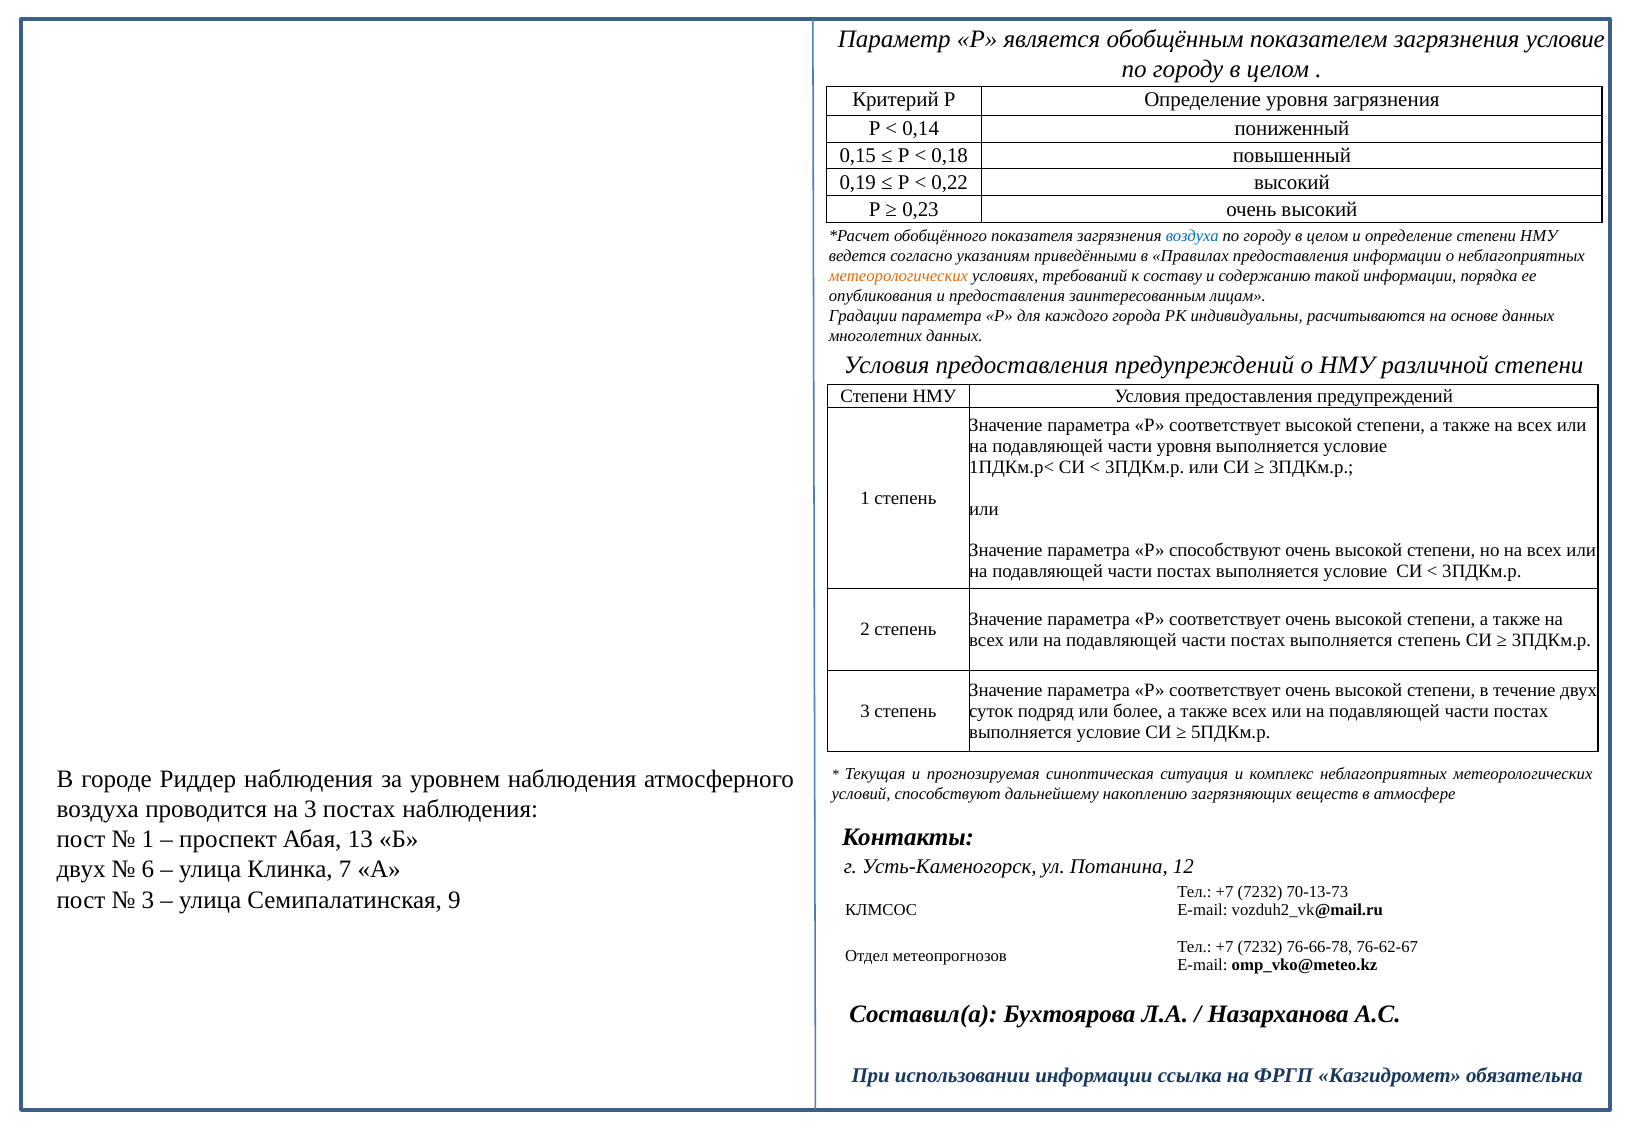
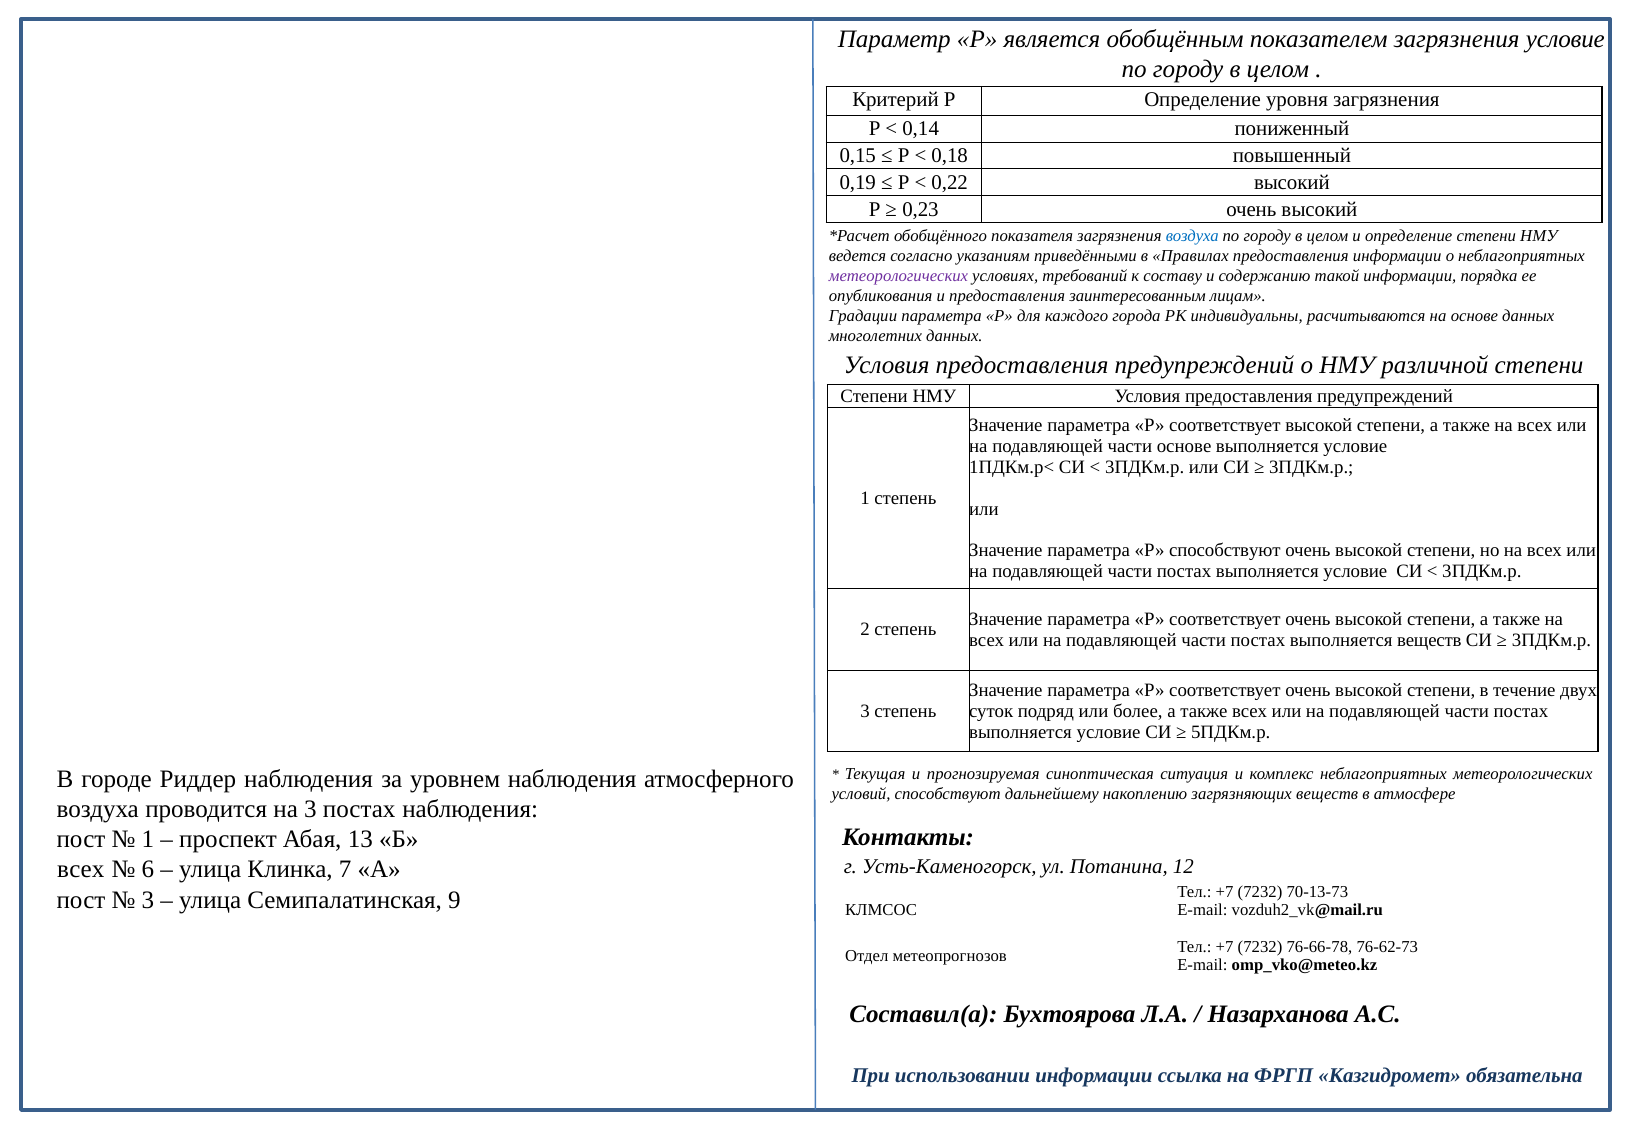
метеорологических colour: orange -> purple (898, 276)
части уровня: уровня -> основе (1184, 446)
выполняется степень: степень -> веществ (1429, 640)
двух: двух -> всех (81, 870)
76-62-67: 76-62-67 -> 76-62-73 (1387, 947)
